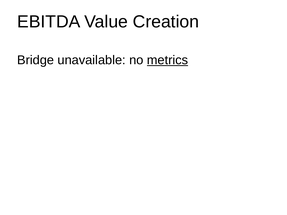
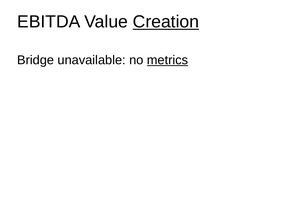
Creation underline: none -> present (166, 22)
